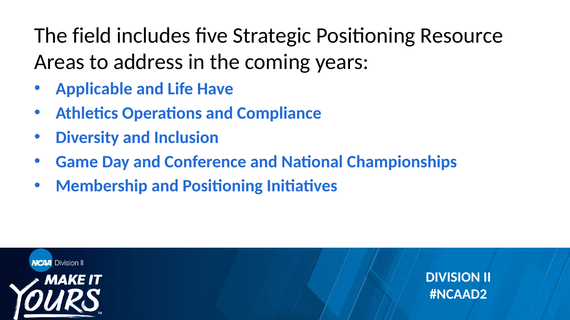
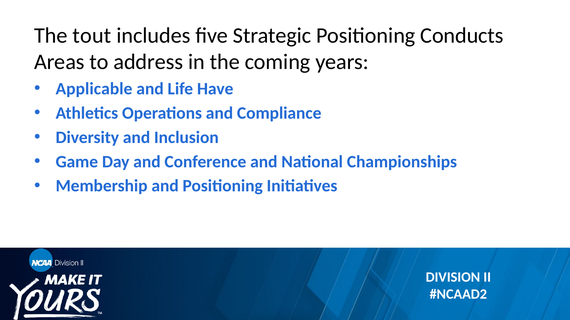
field: field -> tout (92, 35)
Resource: Resource -> Conducts (462, 35)
